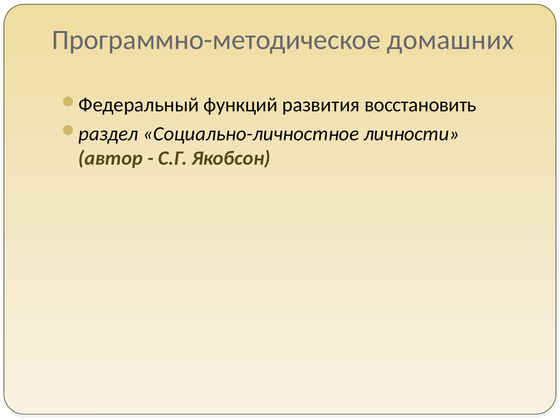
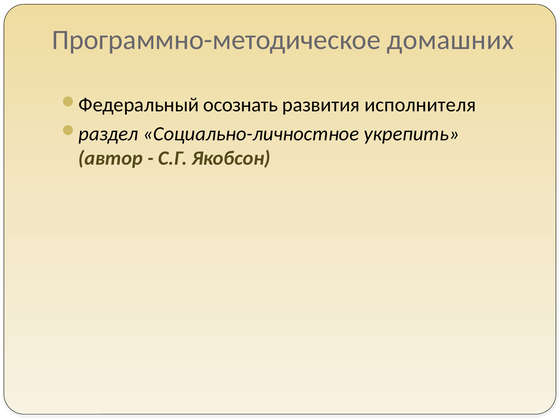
функций: функций -> осознать (241, 105)
восстановить: восстановить -> исполнителя (420, 105)
личности: личности -> укрепить (412, 134)
